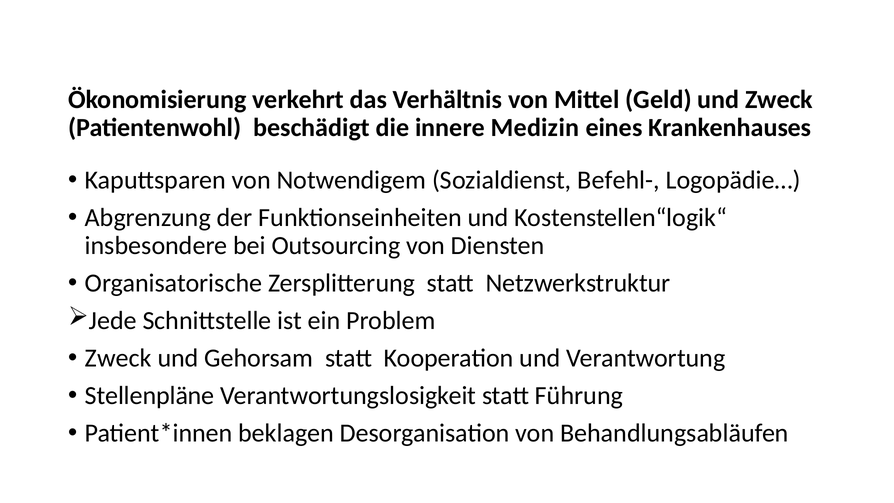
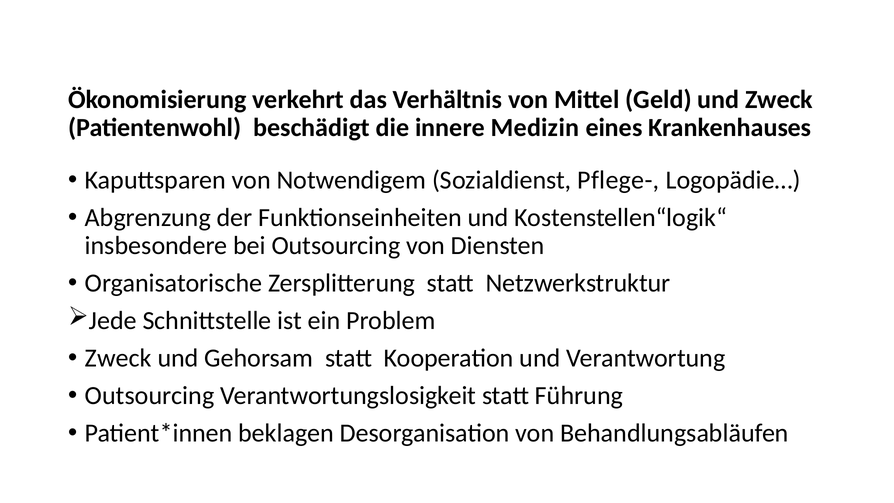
Befehl-: Befehl- -> Pflege- (618, 180)
Stellenpläne: Stellenpläne -> Outsourcing (150, 396)
